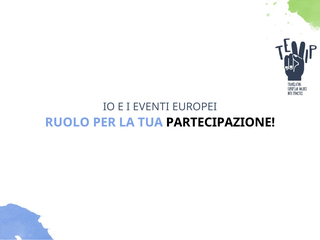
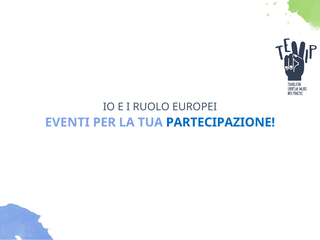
EVENTI: EVENTI -> RUOLO (151, 107)
RUOLO: RUOLO -> EVENTI (67, 122)
PARTECIPAZIONE colour: black -> blue (220, 122)
